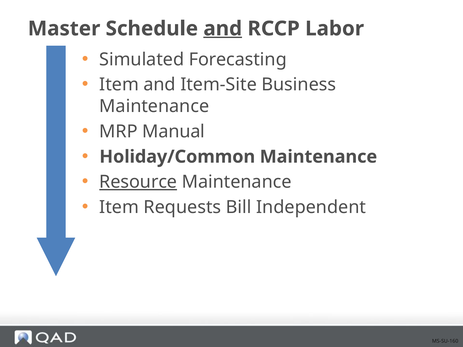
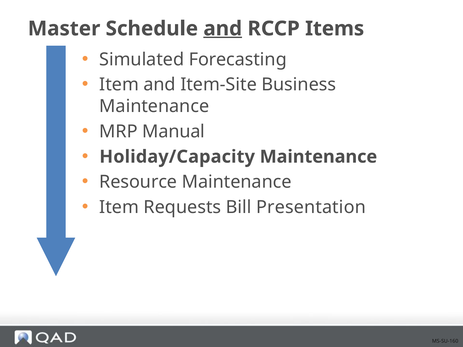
Labor: Labor -> Items (335, 29)
Holiday/Common: Holiday/Common -> Holiday/Capacity (177, 157)
Resource underline: present -> none (138, 182)
Independent: Independent -> Presentation (311, 207)
